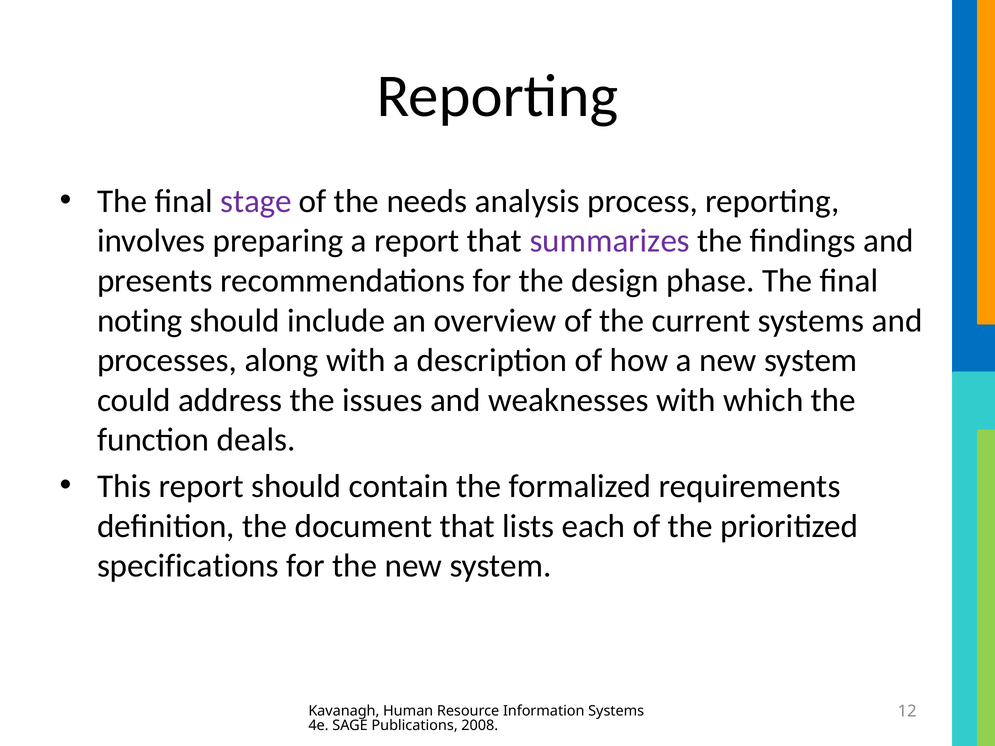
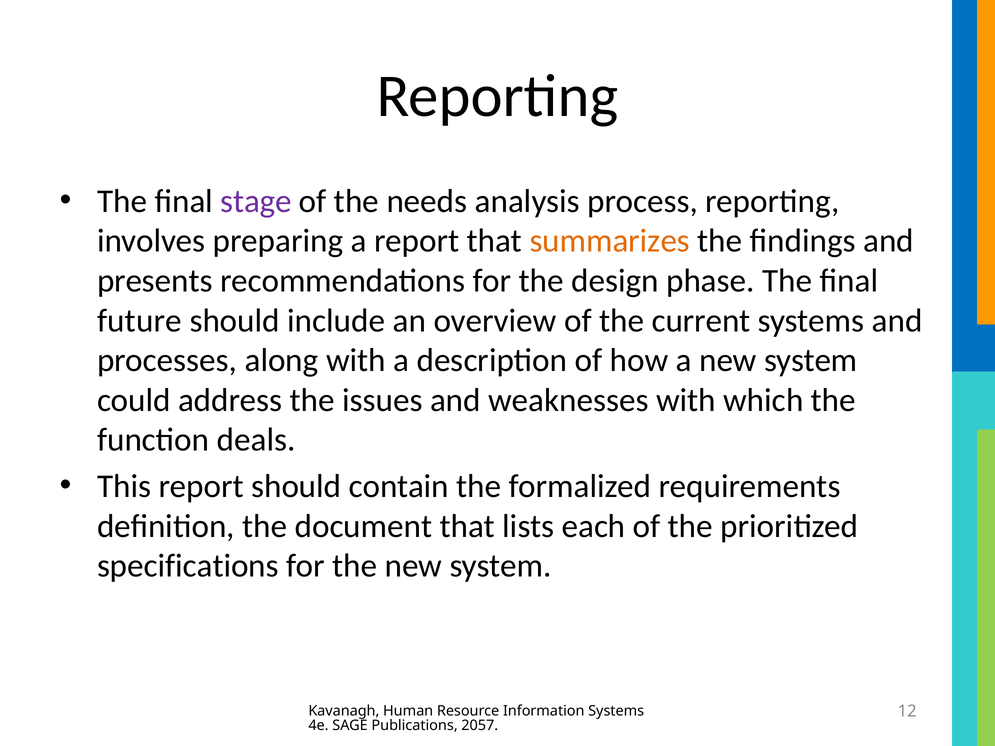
summarizes colour: purple -> orange (610, 241)
noting: noting -> future (139, 321)
2008: 2008 -> 2057 (480, 726)
